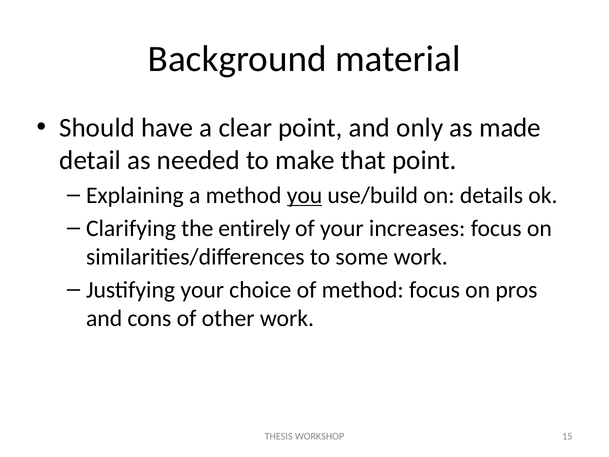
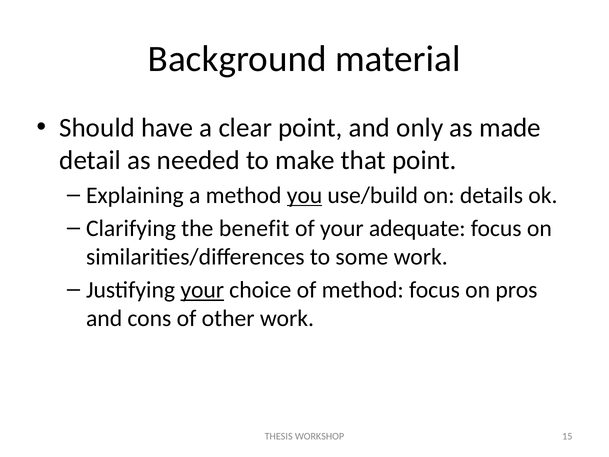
entirely: entirely -> benefit (254, 228)
increases: increases -> adequate (417, 228)
your underline: none -> present (202, 290)
